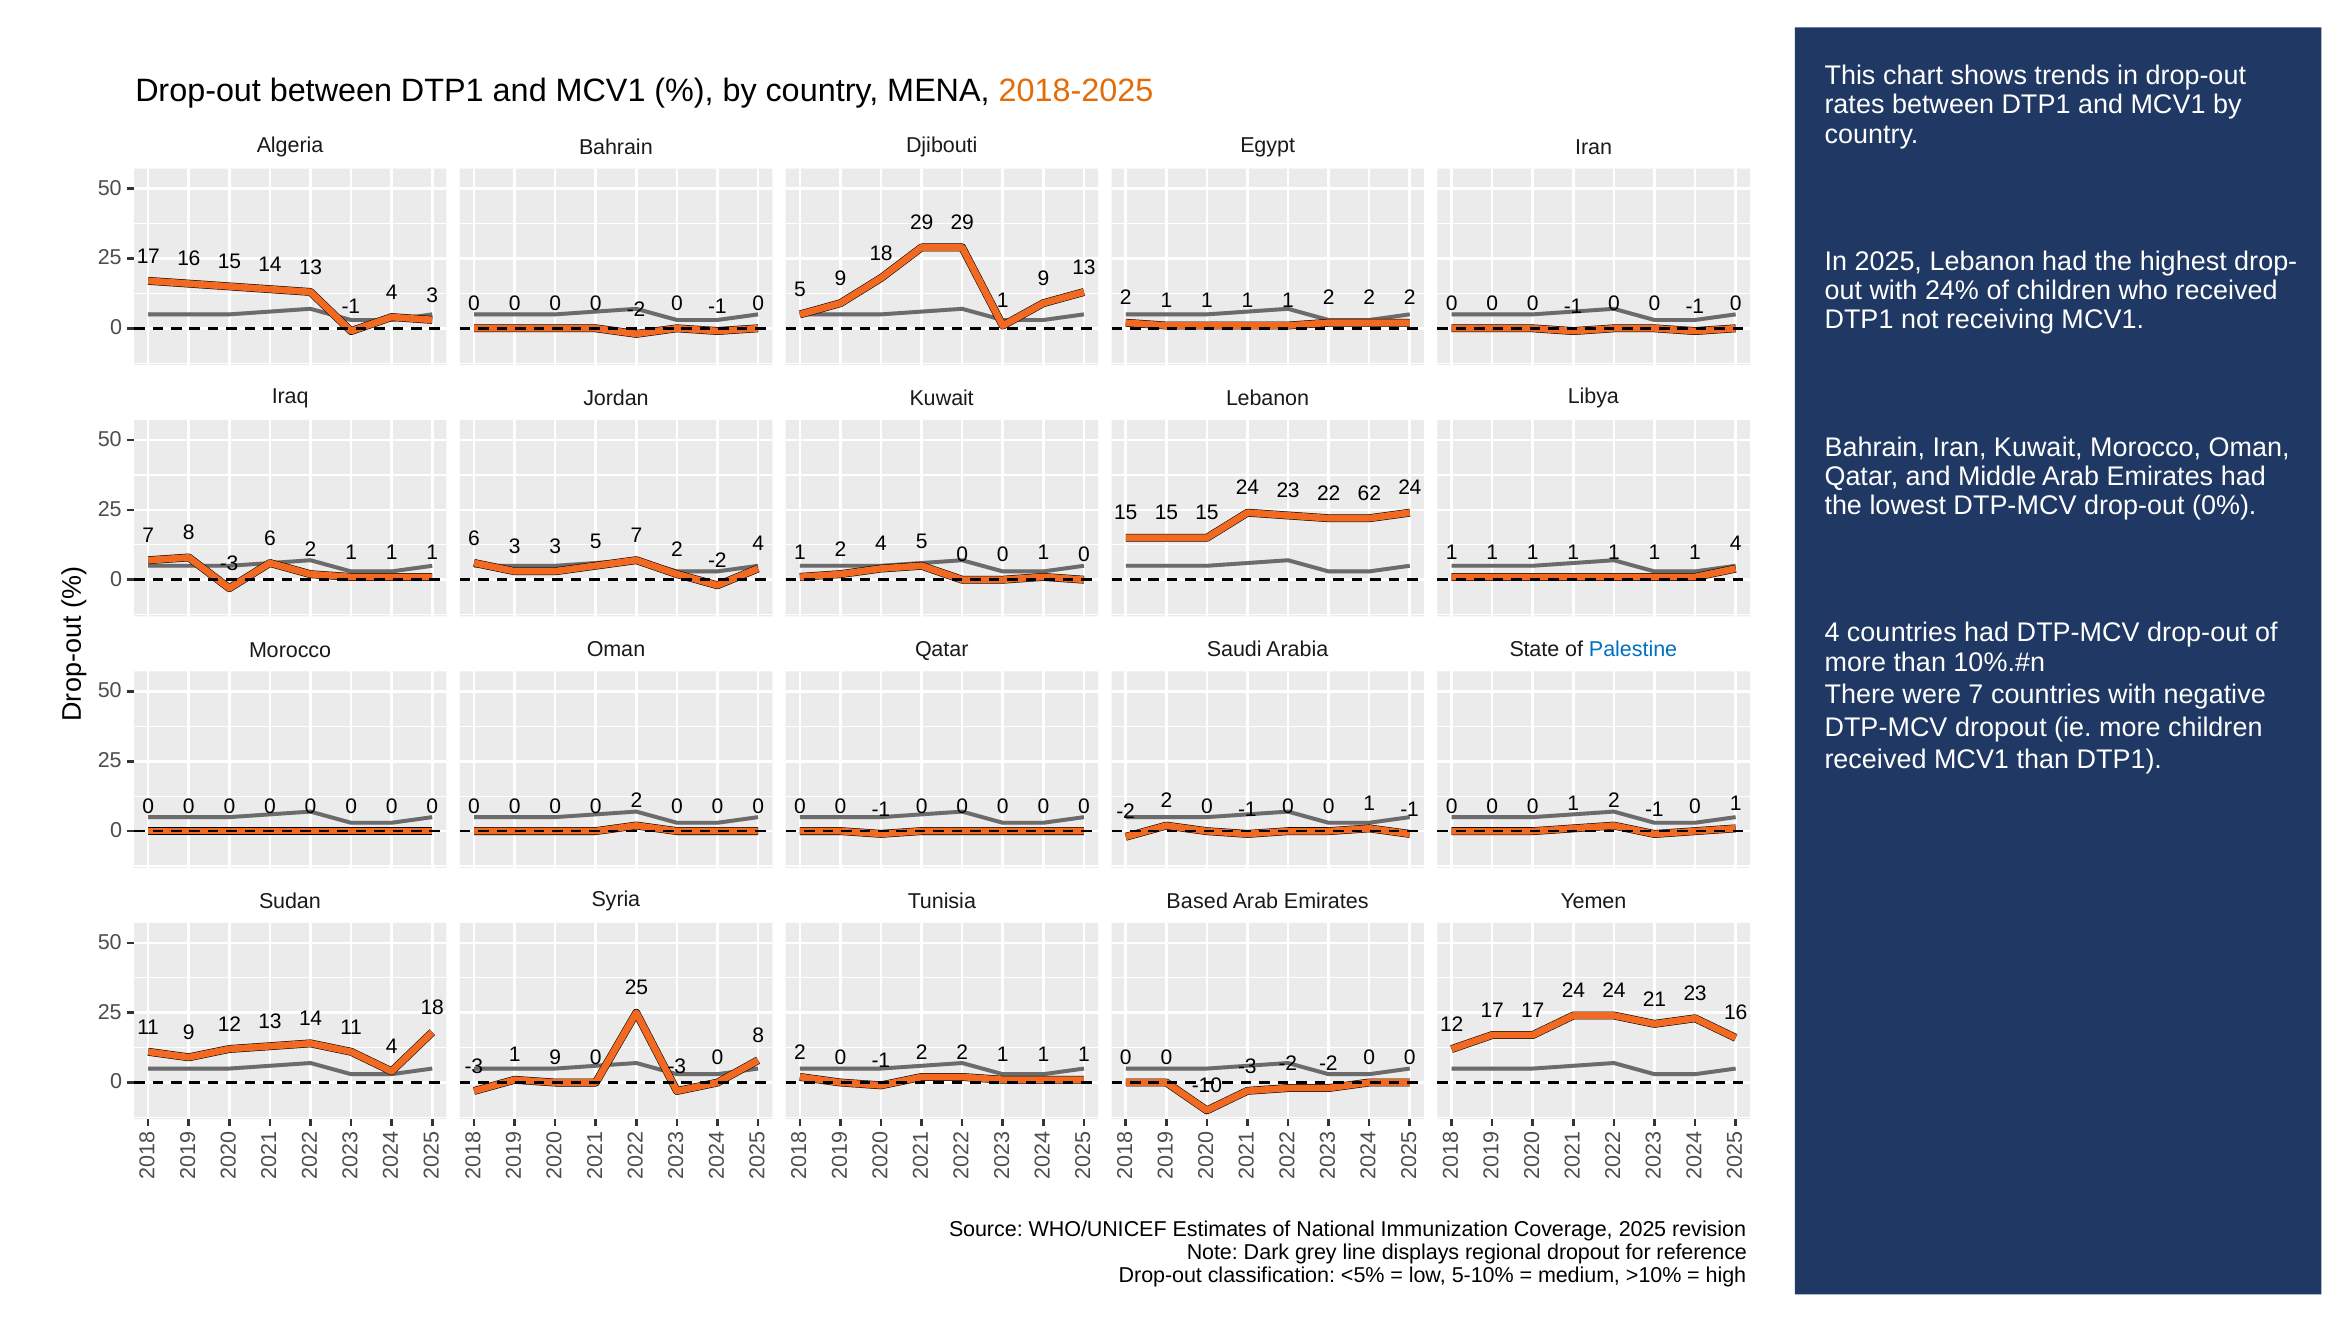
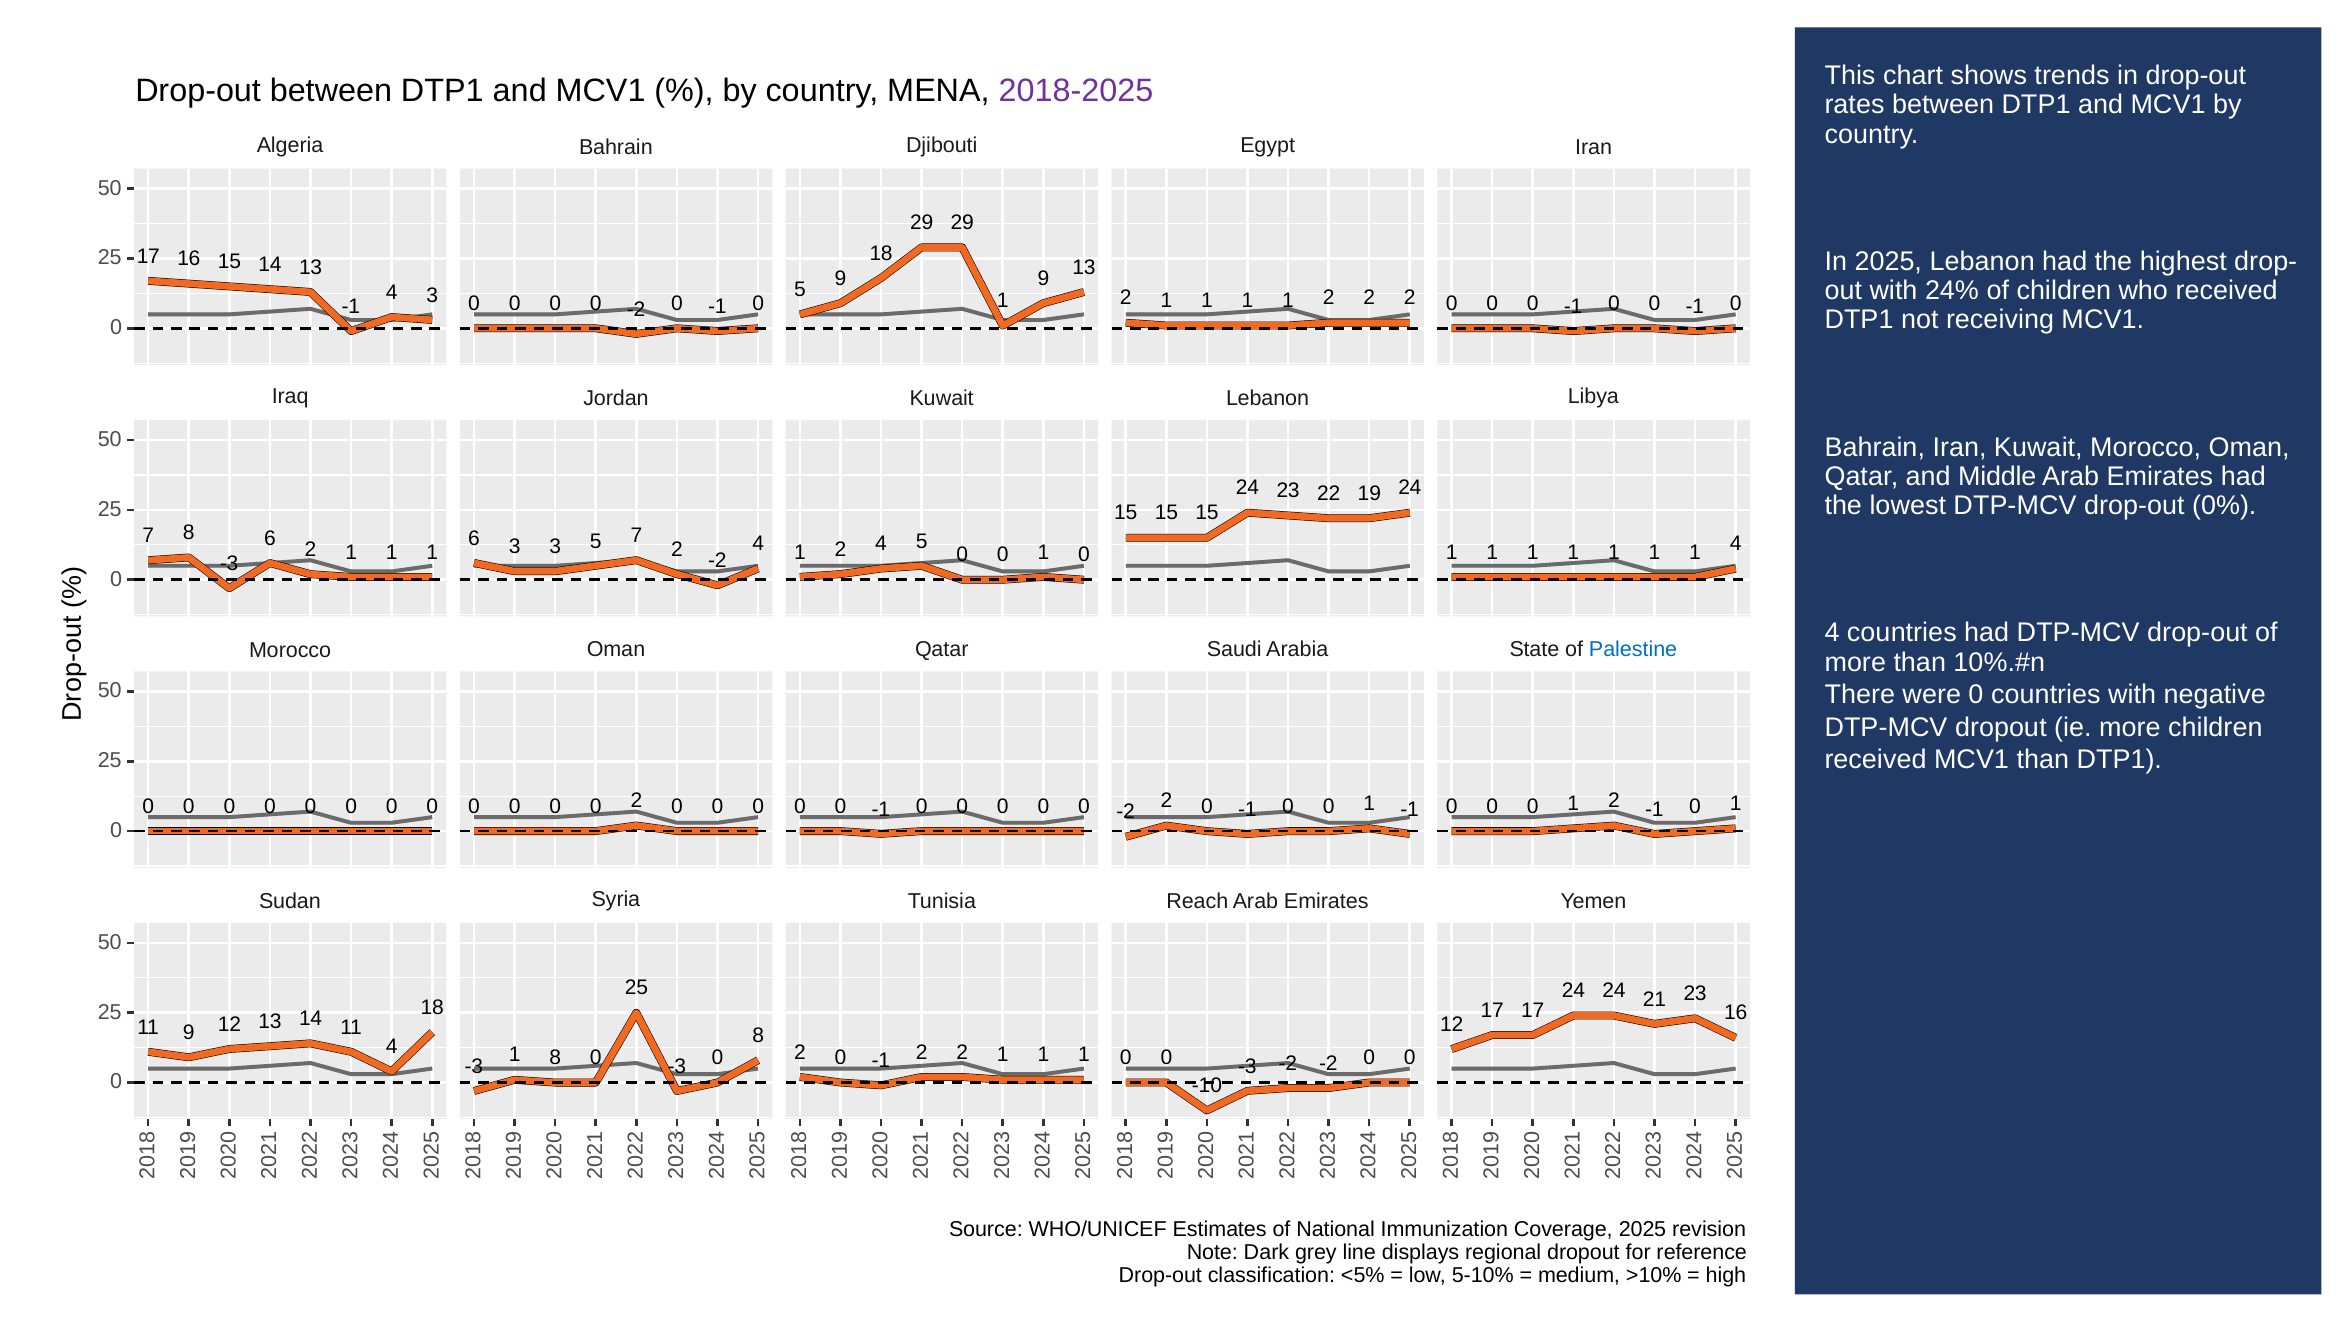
2018-2025 colour: orange -> purple (1076, 91)
62: 62 -> 19 (1369, 494)
were 7: 7 -> 0 (1976, 695)
Based: Based -> Reach (1197, 902)
9: 9 -> 8 (555, 1058)
